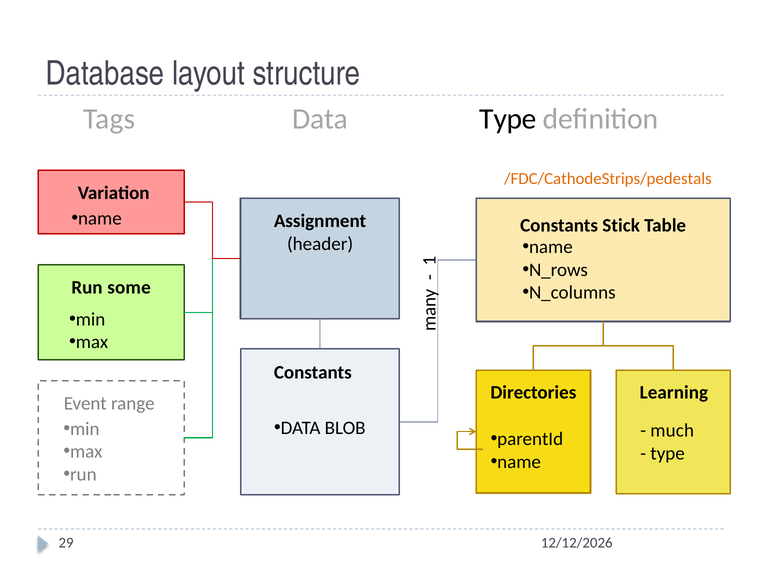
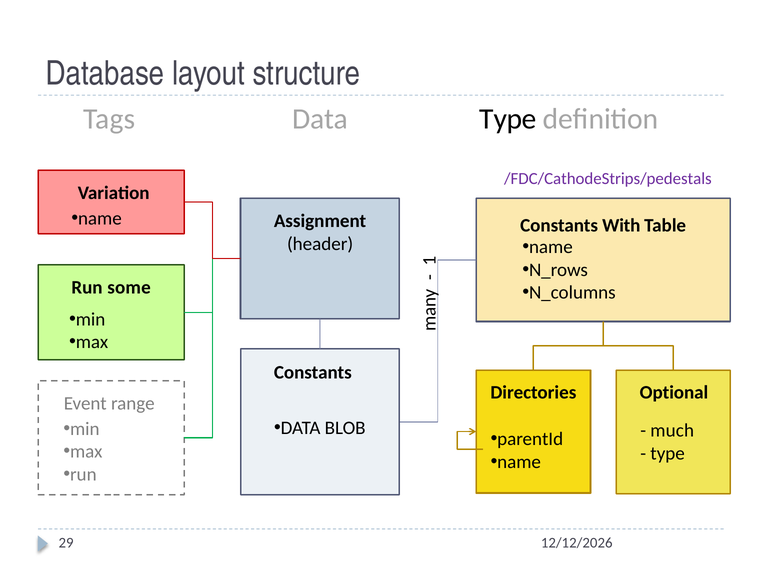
/FDC/CathodeStrips/pedestals colour: orange -> purple (608, 179)
Stick: Stick -> With (621, 226)
Learning: Learning -> Optional (674, 393)
